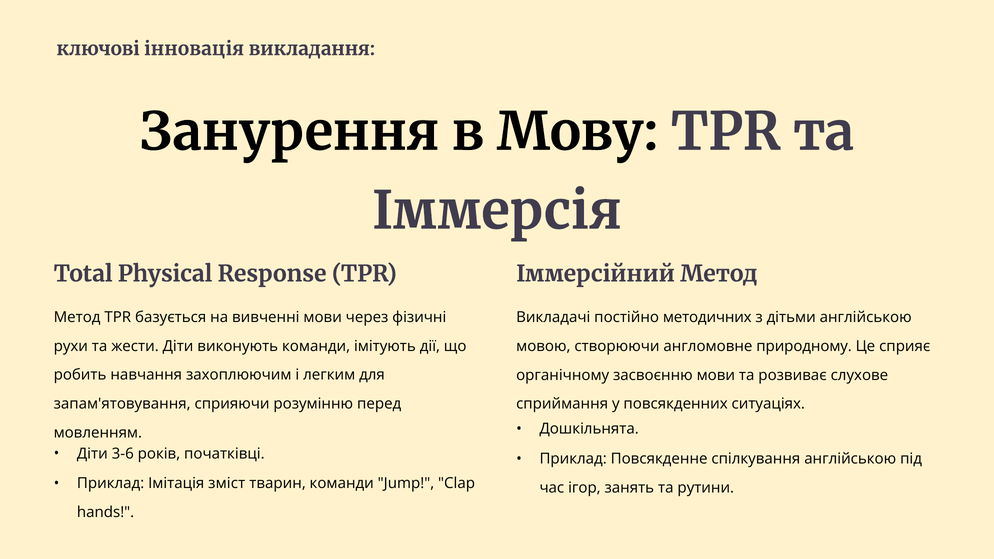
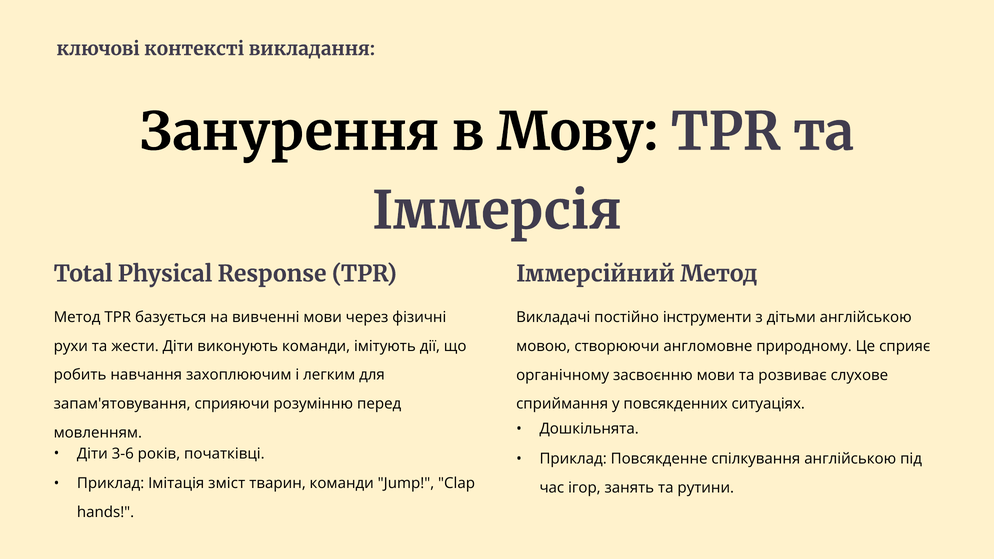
інновація: інновація -> контексті (194, 49)
методичних: методичних -> інструменти (707, 317)
